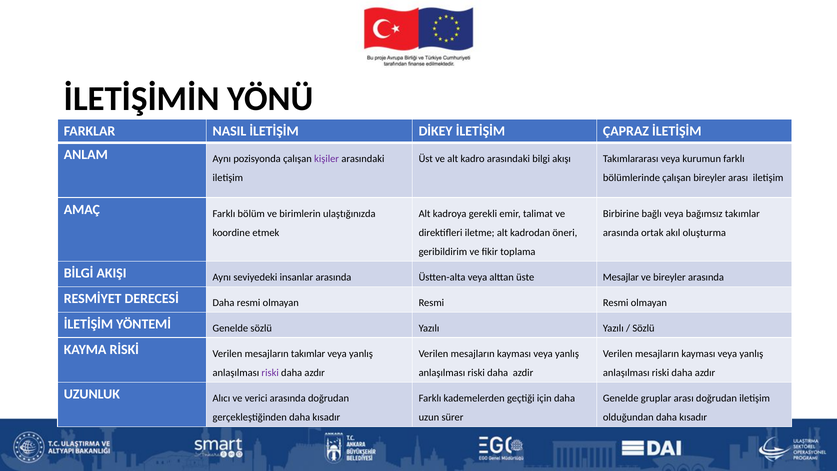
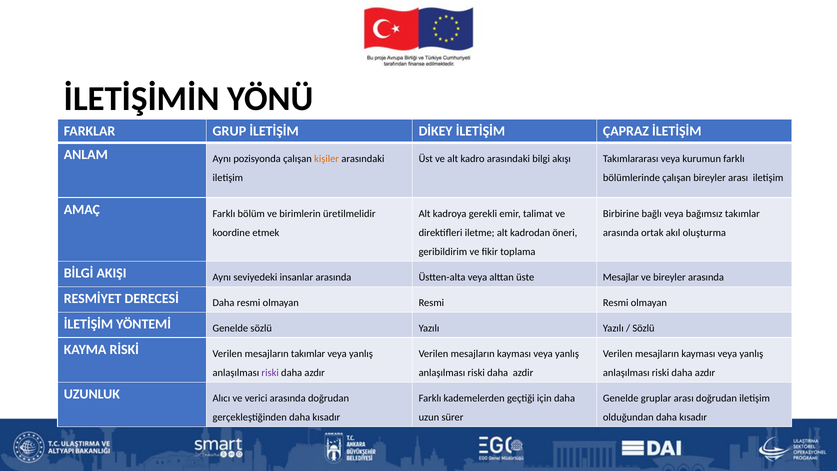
NASIL: NASIL -> GRUP (229, 131)
kişiler colour: purple -> orange (327, 159)
ulaştığınızda: ulaştığınızda -> üretilmelidir (349, 213)
